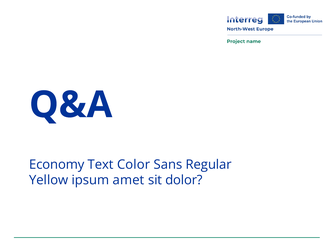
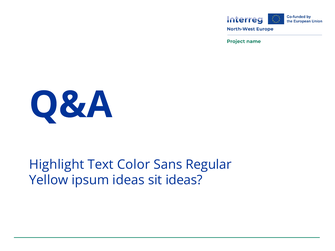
Economy: Economy -> Highlight (57, 165)
ipsum amet: amet -> ideas (129, 180)
sit dolor: dolor -> ideas (184, 180)
